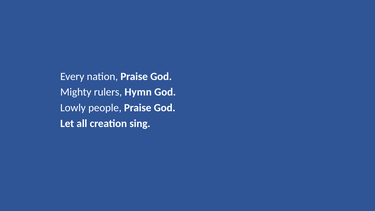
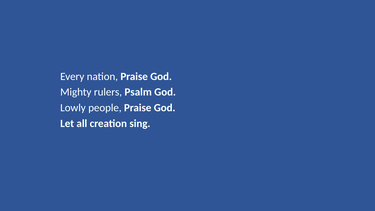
Hymn: Hymn -> Psalm (138, 92)
